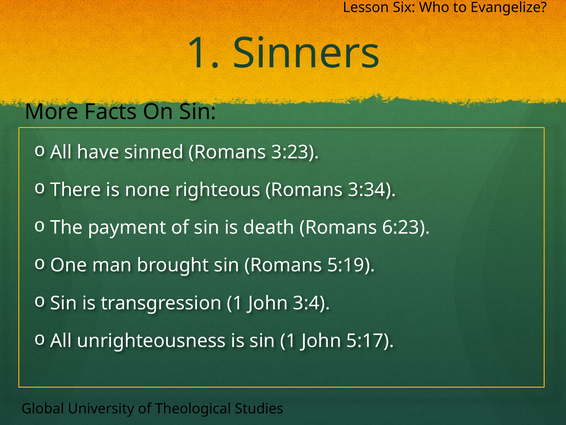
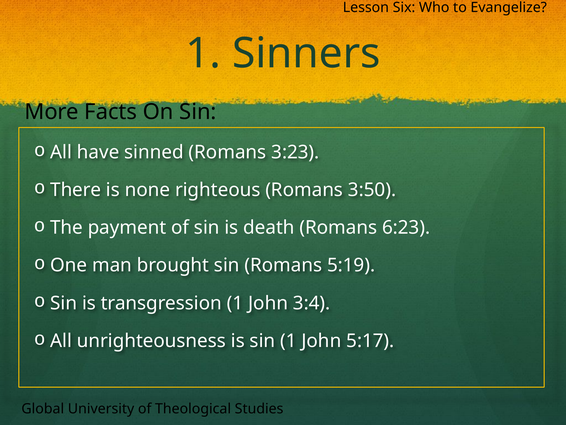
3:34: 3:34 -> 3:50 (372, 190)
